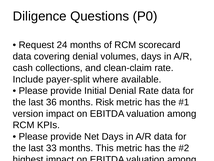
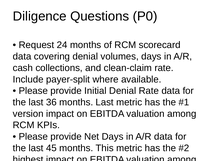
months Risk: Risk -> Last (105, 102)
33: 33 -> 45 (51, 148)
